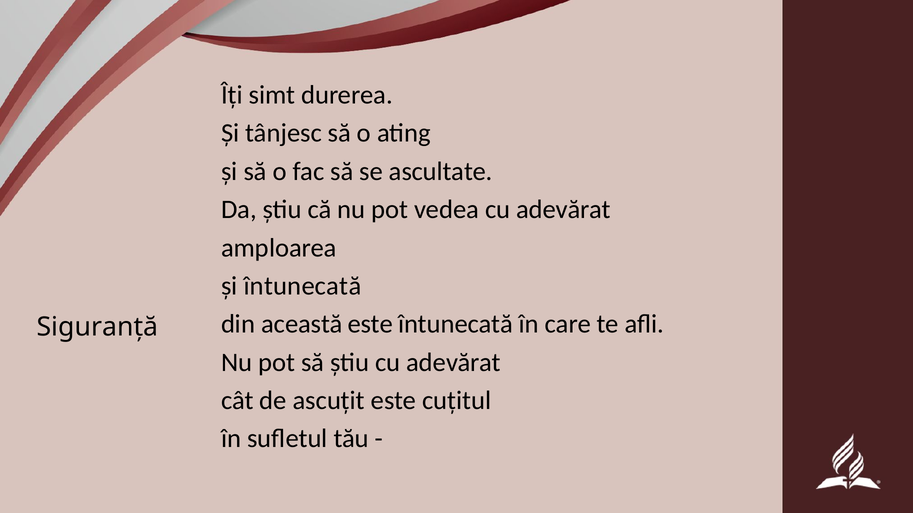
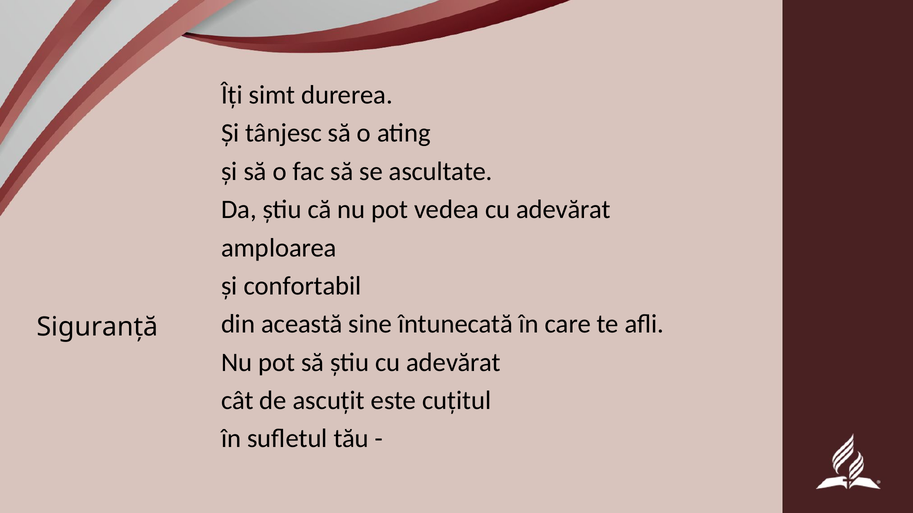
și întunecată: întunecată -> confortabil (303, 286)
această este: este -> sine (370, 324)
